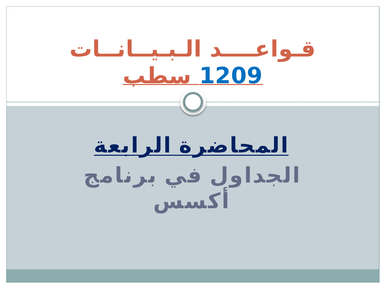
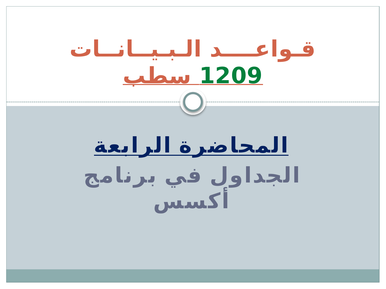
1209 colour: blue -> green (231, 76)
